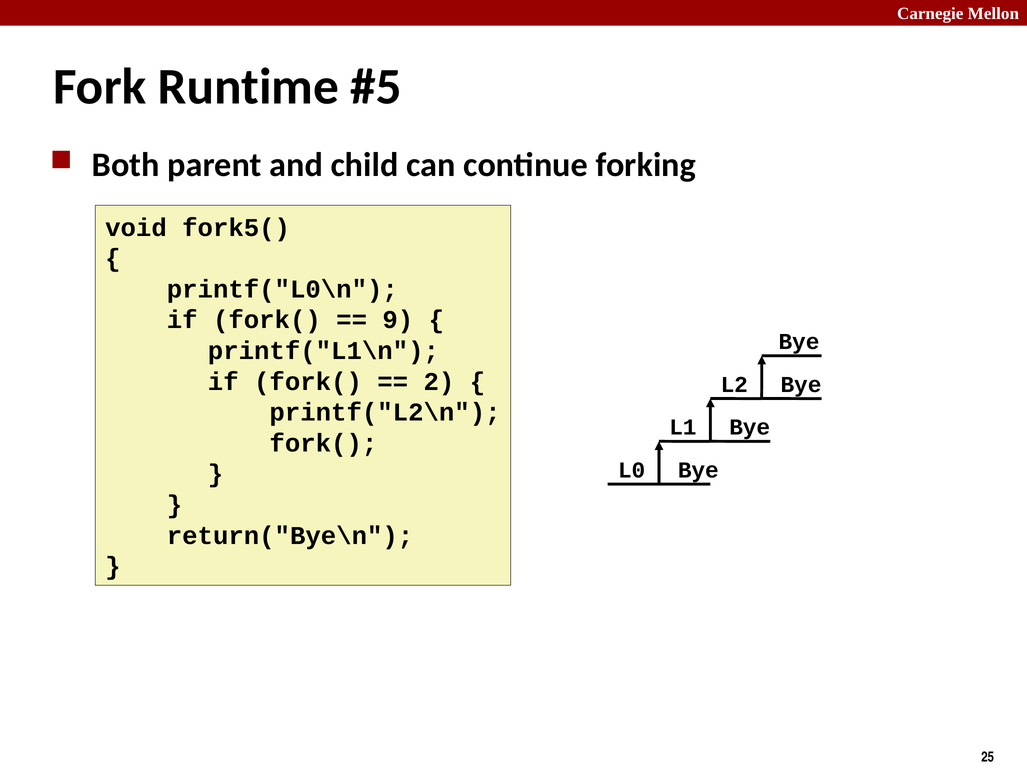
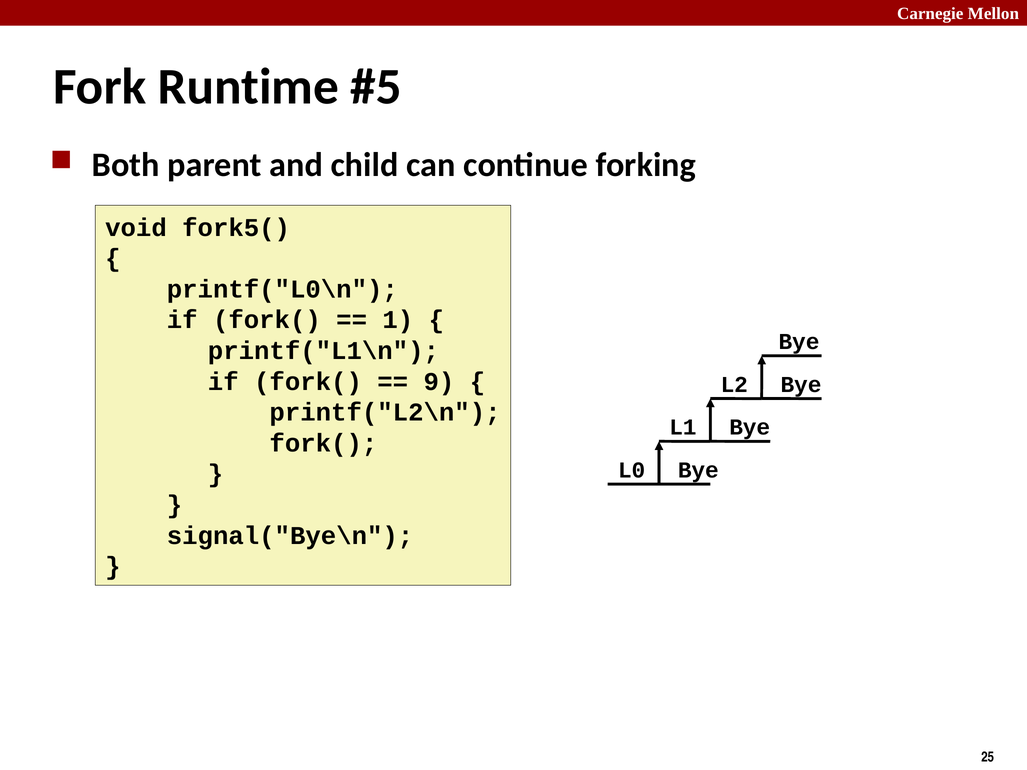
9: 9 -> 1 (398, 320)
2: 2 -> 9 (439, 382)
return("Bye\n: return("Bye\n -> signal("Bye\n (290, 536)
